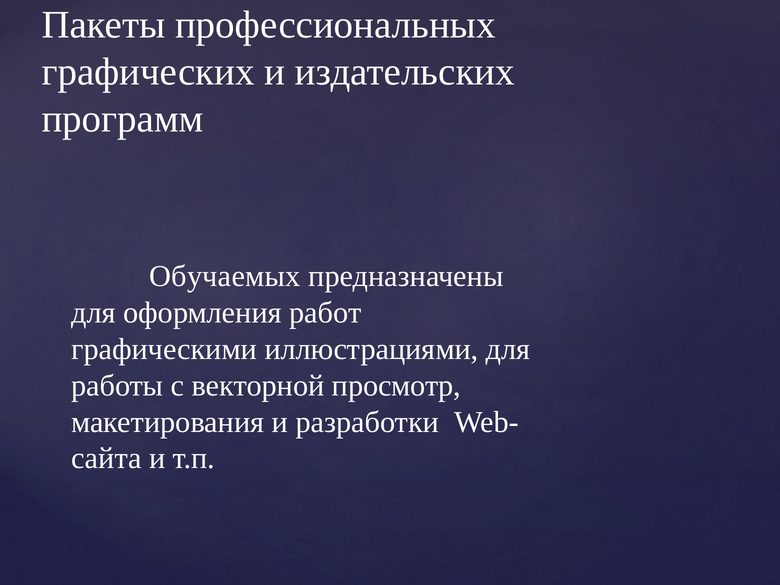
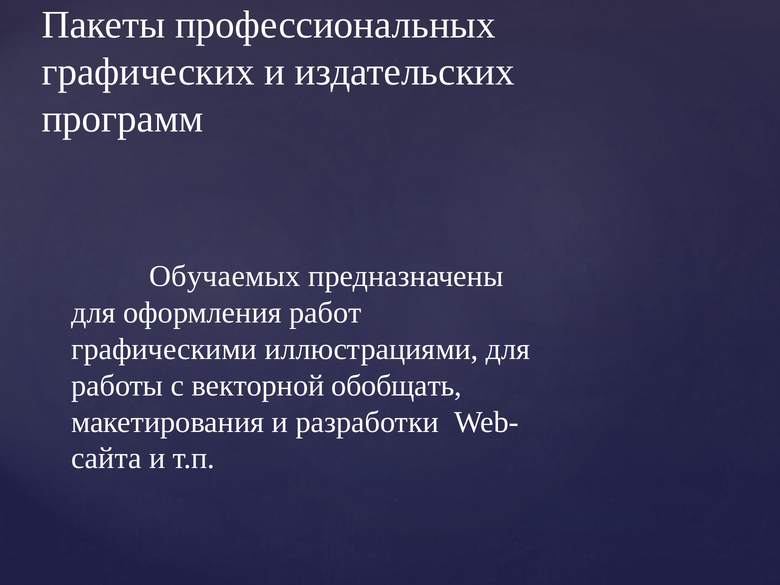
просмотр: просмотр -> обобщать (397, 386)
